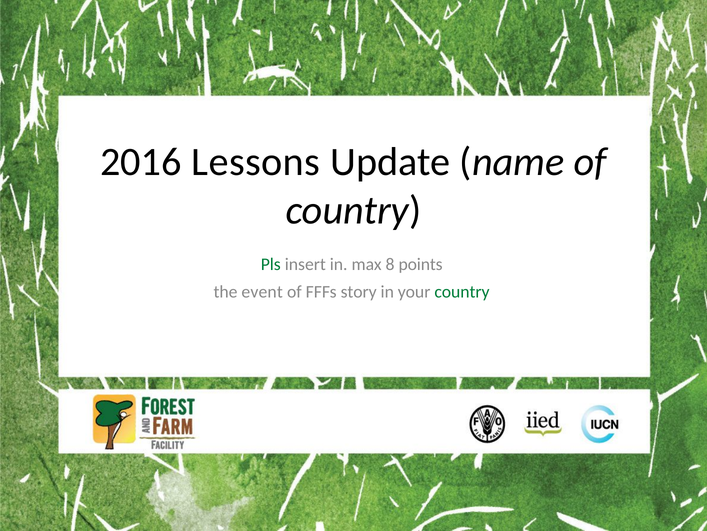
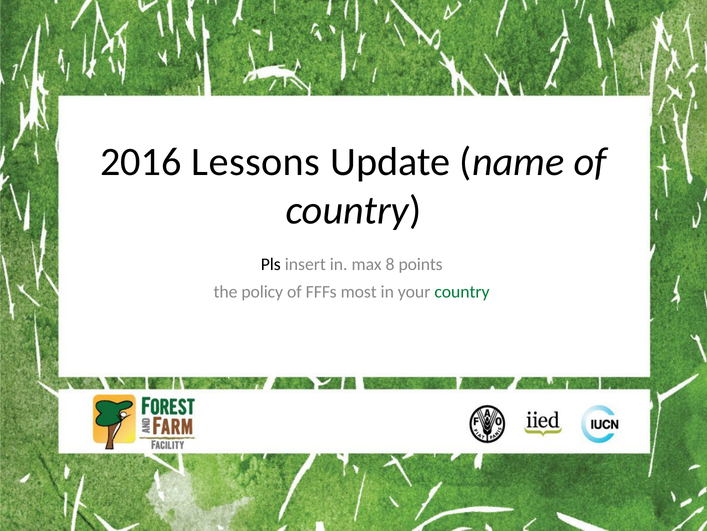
Pls colour: green -> black (271, 264)
event: event -> policy (262, 291)
story: story -> most (359, 291)
